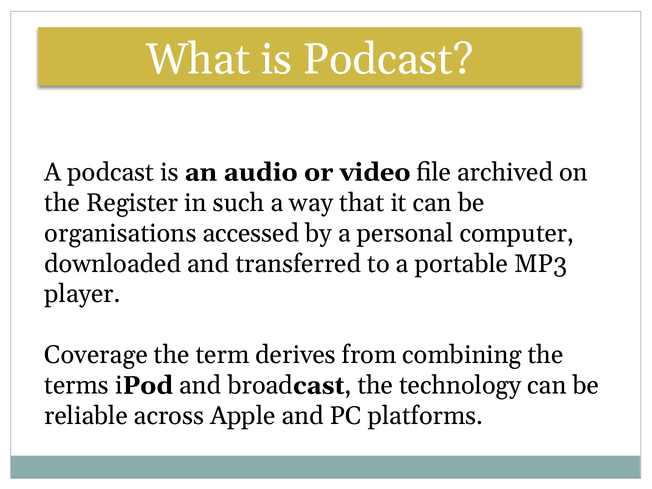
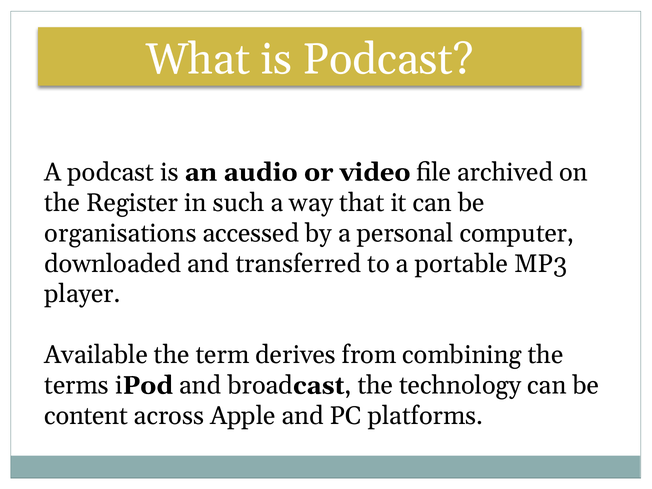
Coverage: Coverage -> Available (96, 355)
reliable: reliable -> content (86, 416)
